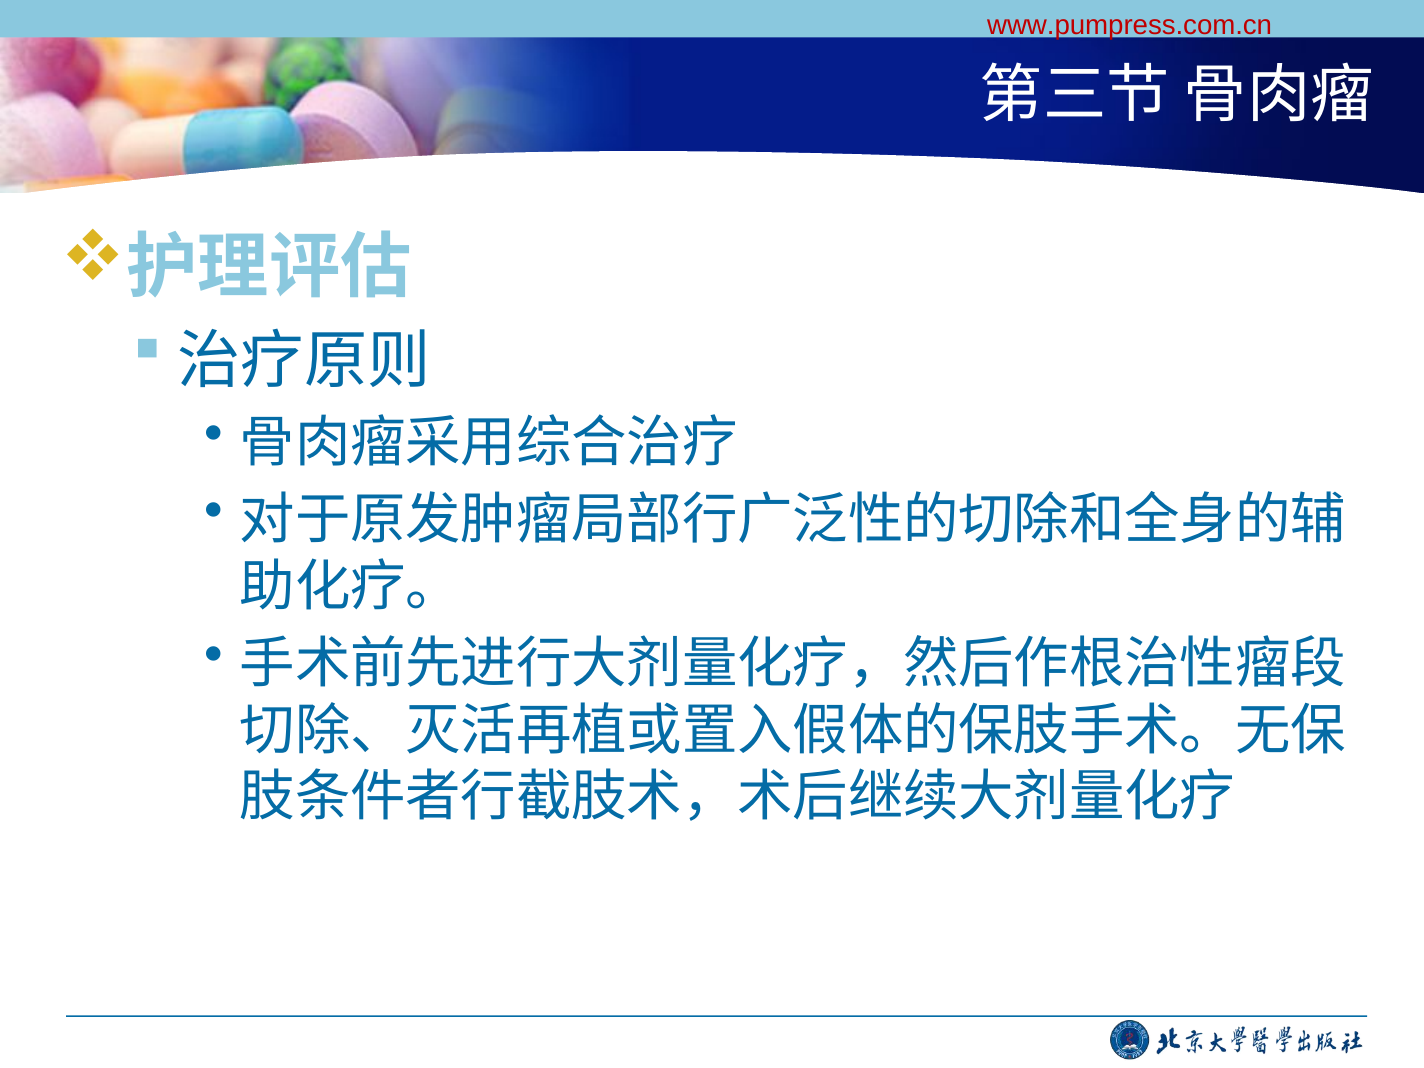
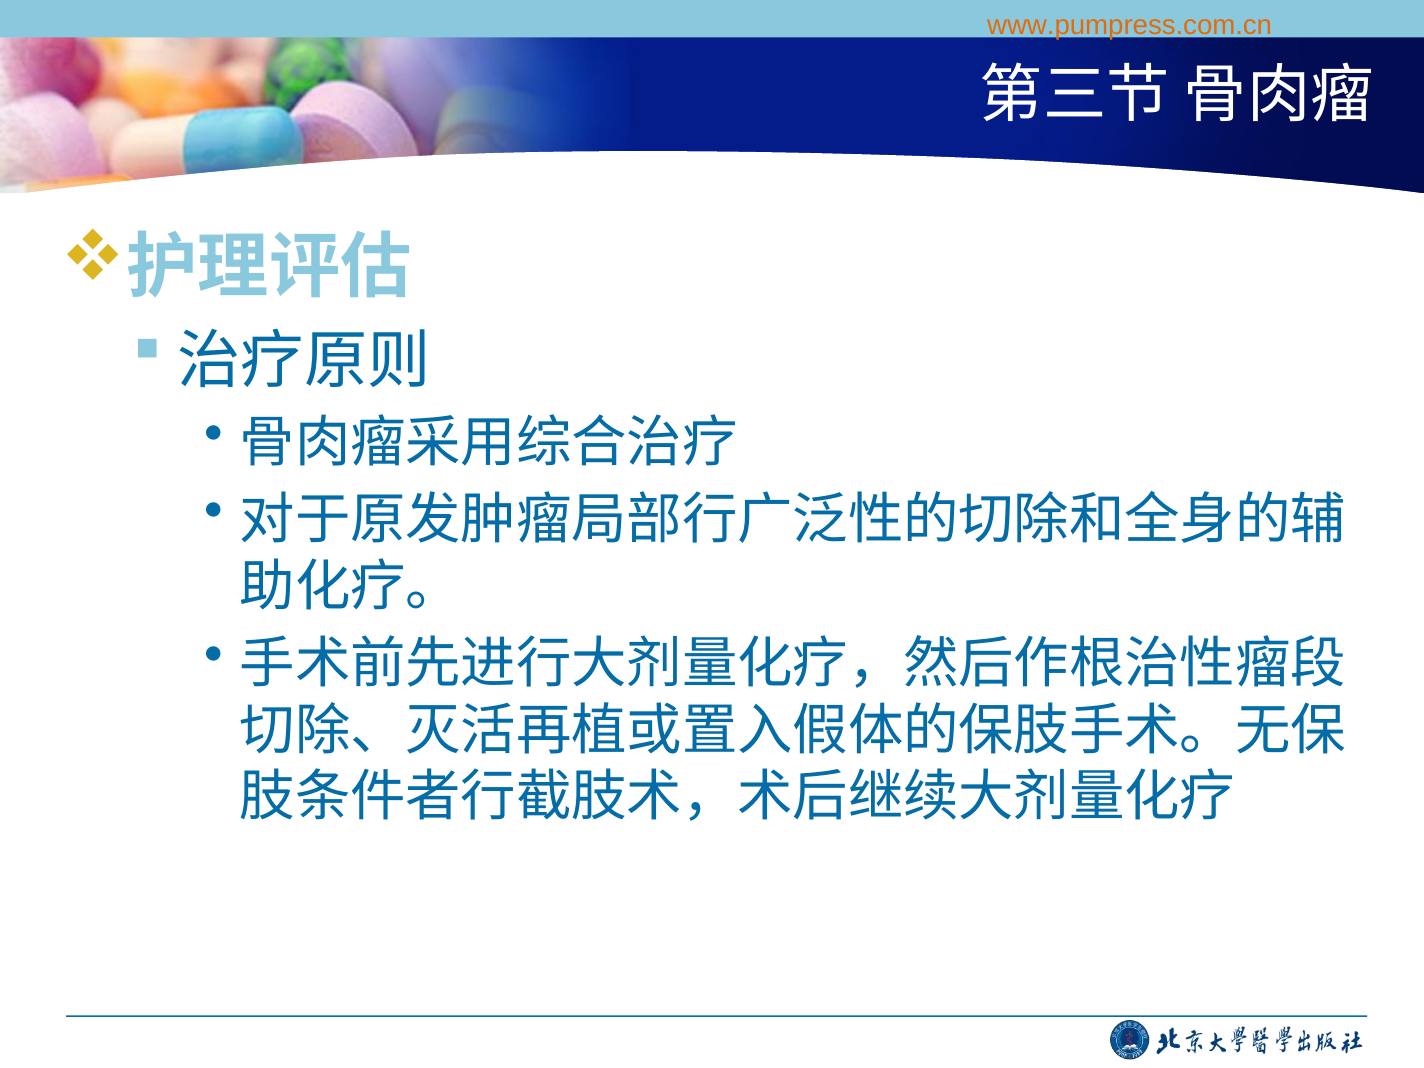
www.pumpress.com.cn colour: red -> orange (1130, 26)
